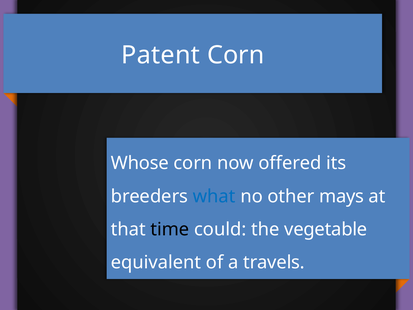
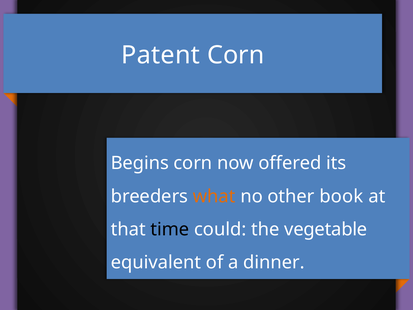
Whose: Whose -> Begins (140, 163)
what colour: blue -> orange (214, 196)
mays: mays -> book (341, 196)
travels: travels -> dinner (274, 262)
